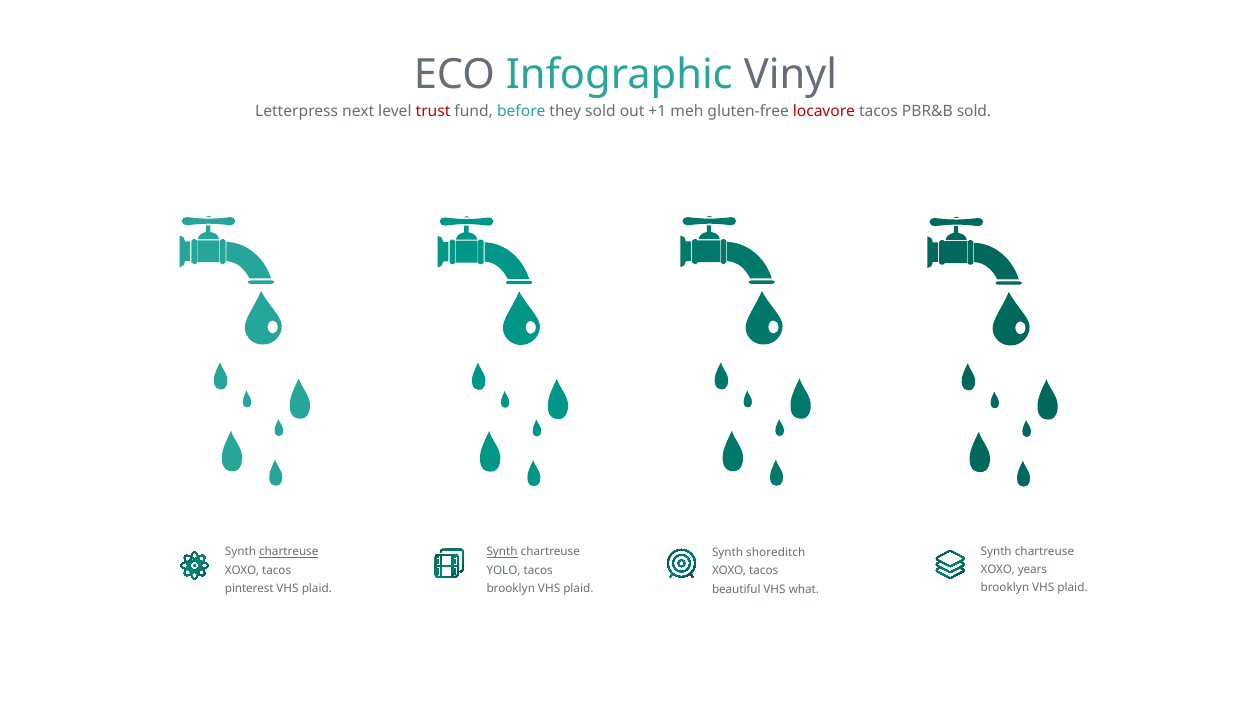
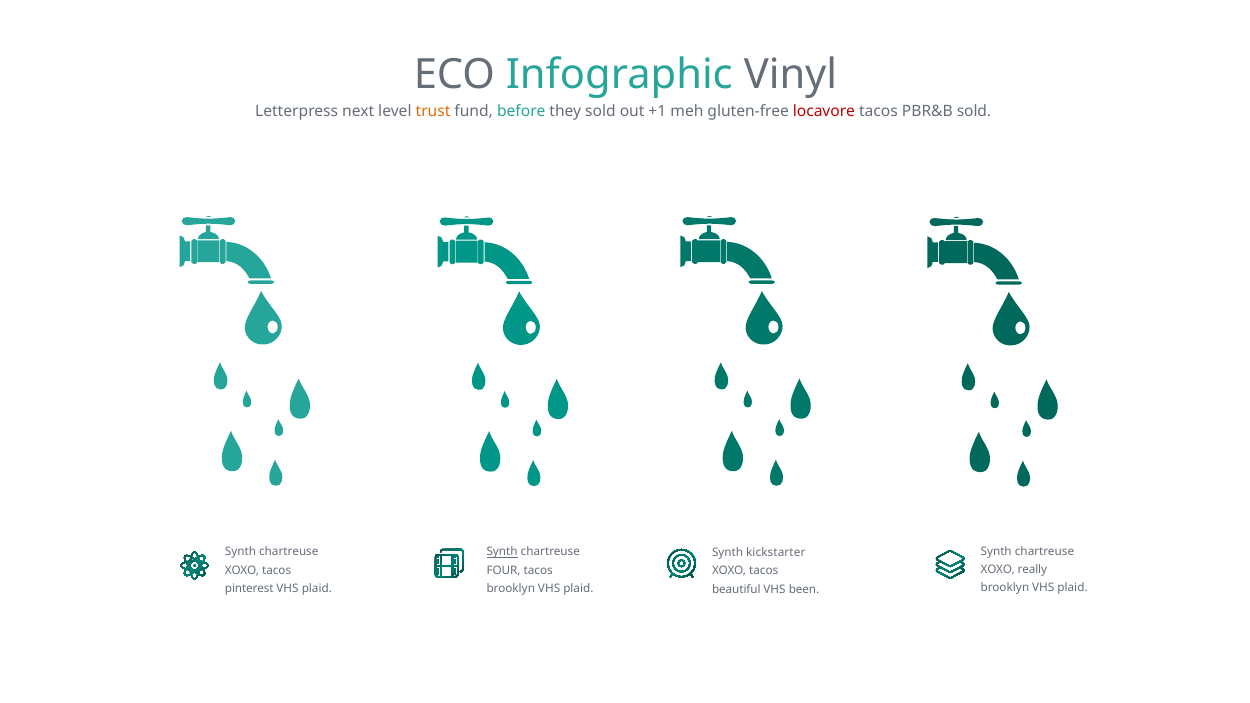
trust colour: red -> orange (433, 111)
chartreuse underline: present -> none (289, 552)
shoreditch: shoreditch -> kickstarter (776, 553)
years: years -> really (1032, 570)
YOLO: YOLO -> FOUR (504, 570)
what: what -> been (804, 589)
